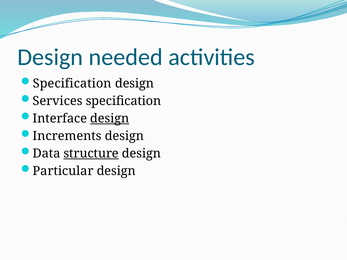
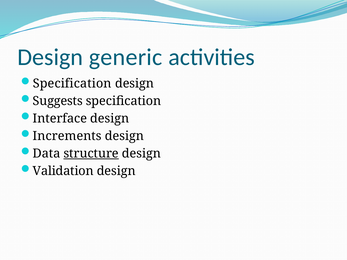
needed: needed -> generic (126, 57)
Services: Services -> Suggests (58, 101)
design underline: present -> none (110, 119)
Particular: Particular -> Validation (63, 171)
